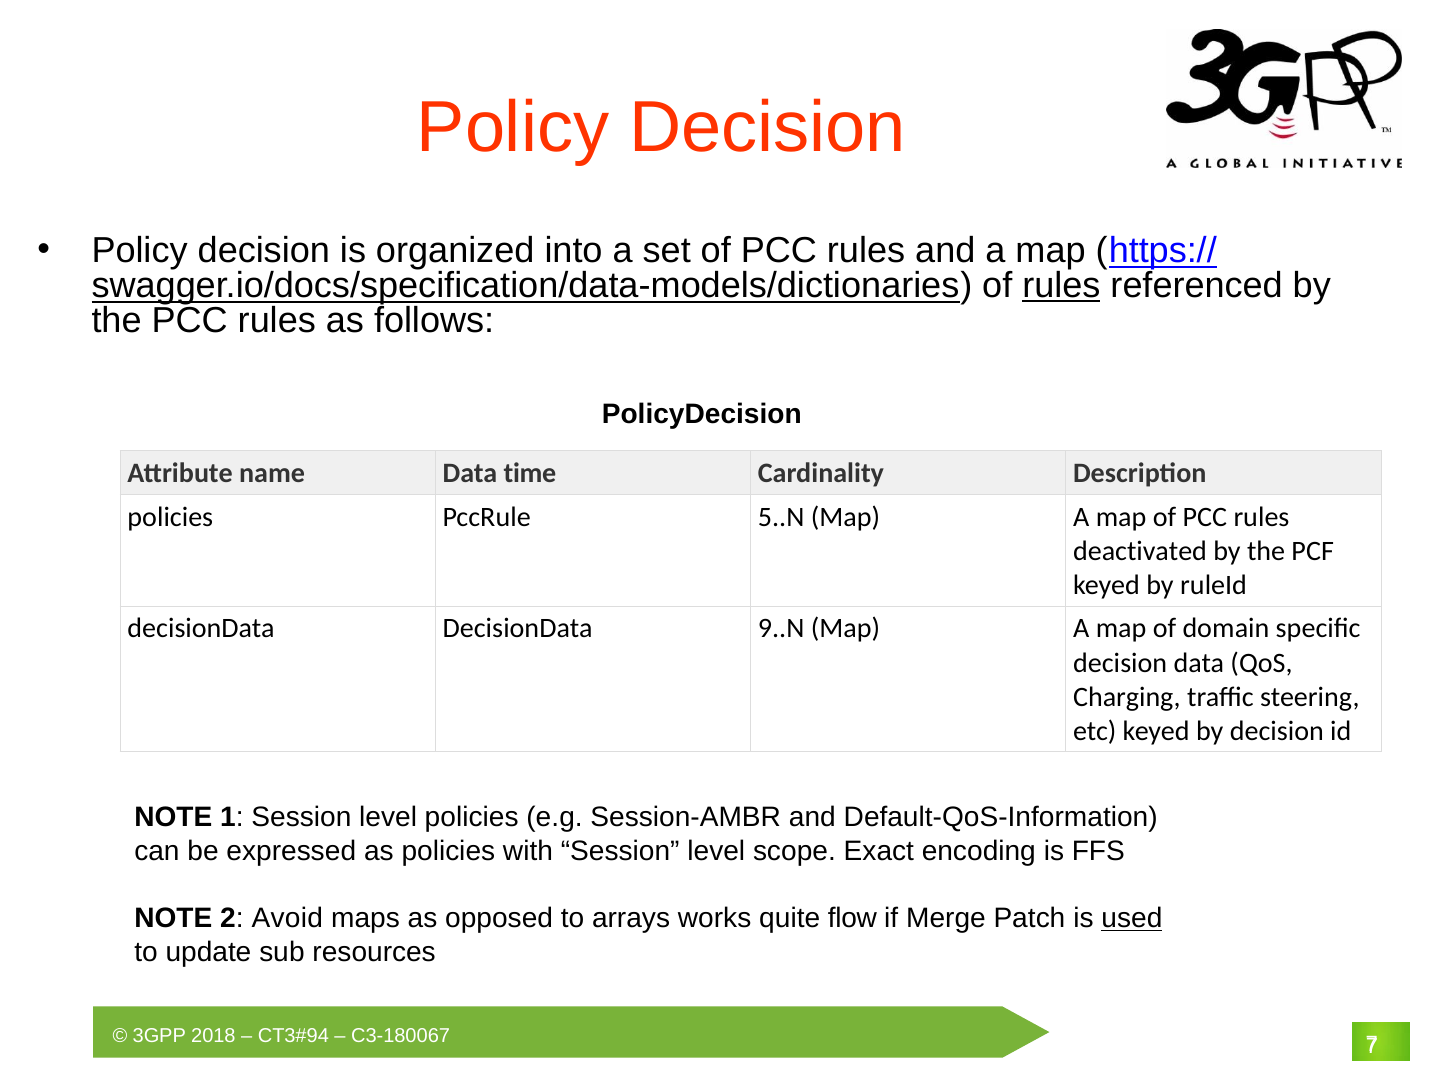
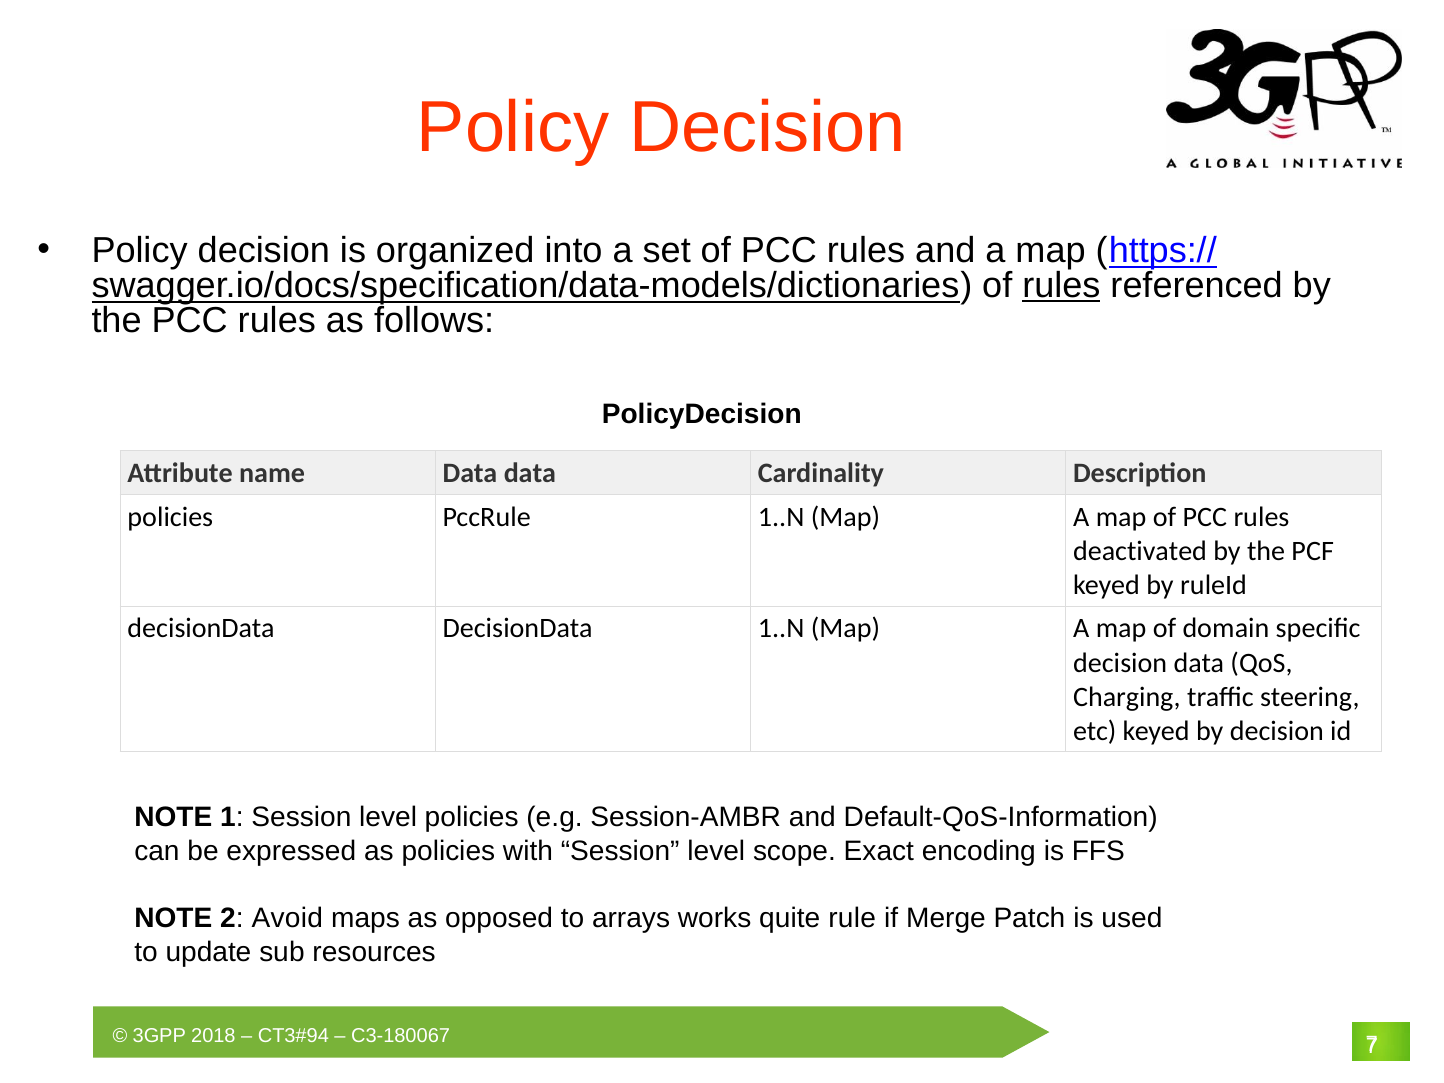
Data time: time -> data (530, 473)
PccRule 5..N: 5..N -> 1..N (781, 517)
DecisionData 9..N: 9..N -> 1..N (781, 629)
flow: flow -> rule (852, 918)
used underline: present -> none (1132, 918)
